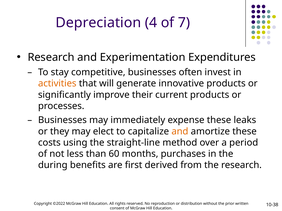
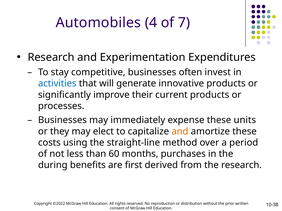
Depreciation: Depreciation -> Automobiles (98, 23)
activities colour: orange -> blue (57, 84)
leaks: leaks -> units (245, 120)
